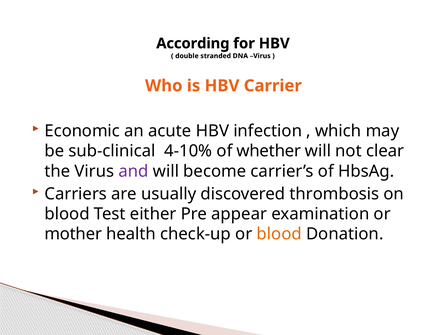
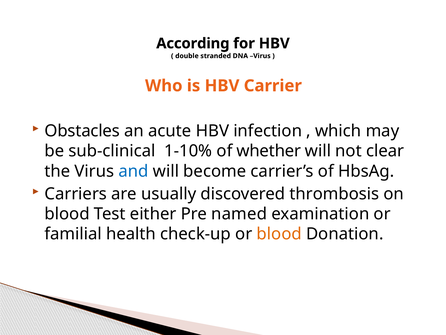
Economic: Economic -> Obstacles (82, 131)
4-10%: 4-10% -> 1-10% (188, 151)
and colour: purple -> blue (134, 171)
appear: appear -> named (239, 214)
mother: mother -> familial (73, 234)
